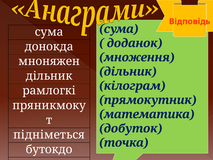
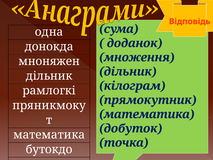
сума: сума -> одна (49, 32)
підніметься: підніметься -> математика (49, 135)
